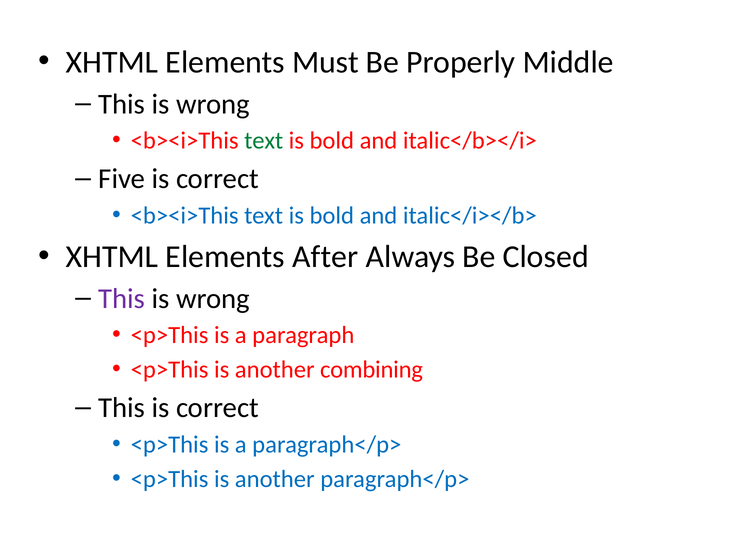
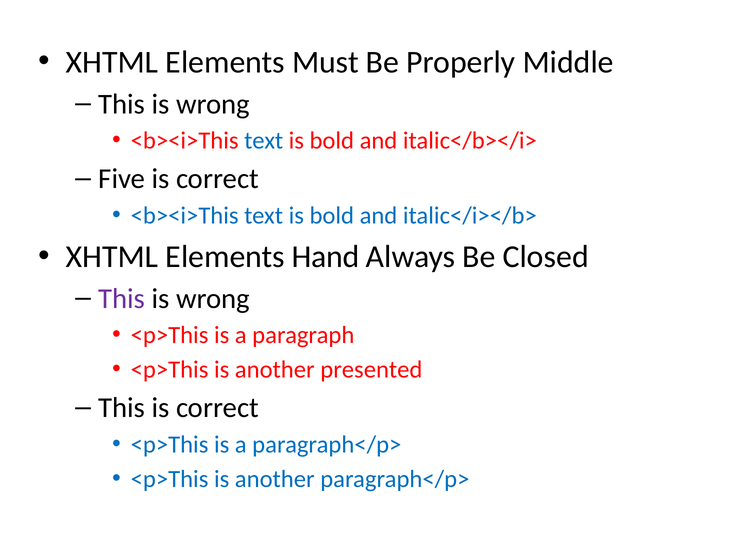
text colour: green -> blue (264, 141)
After: After -> Hand (326, 257)
combining: combining -> presented (371, 370)
